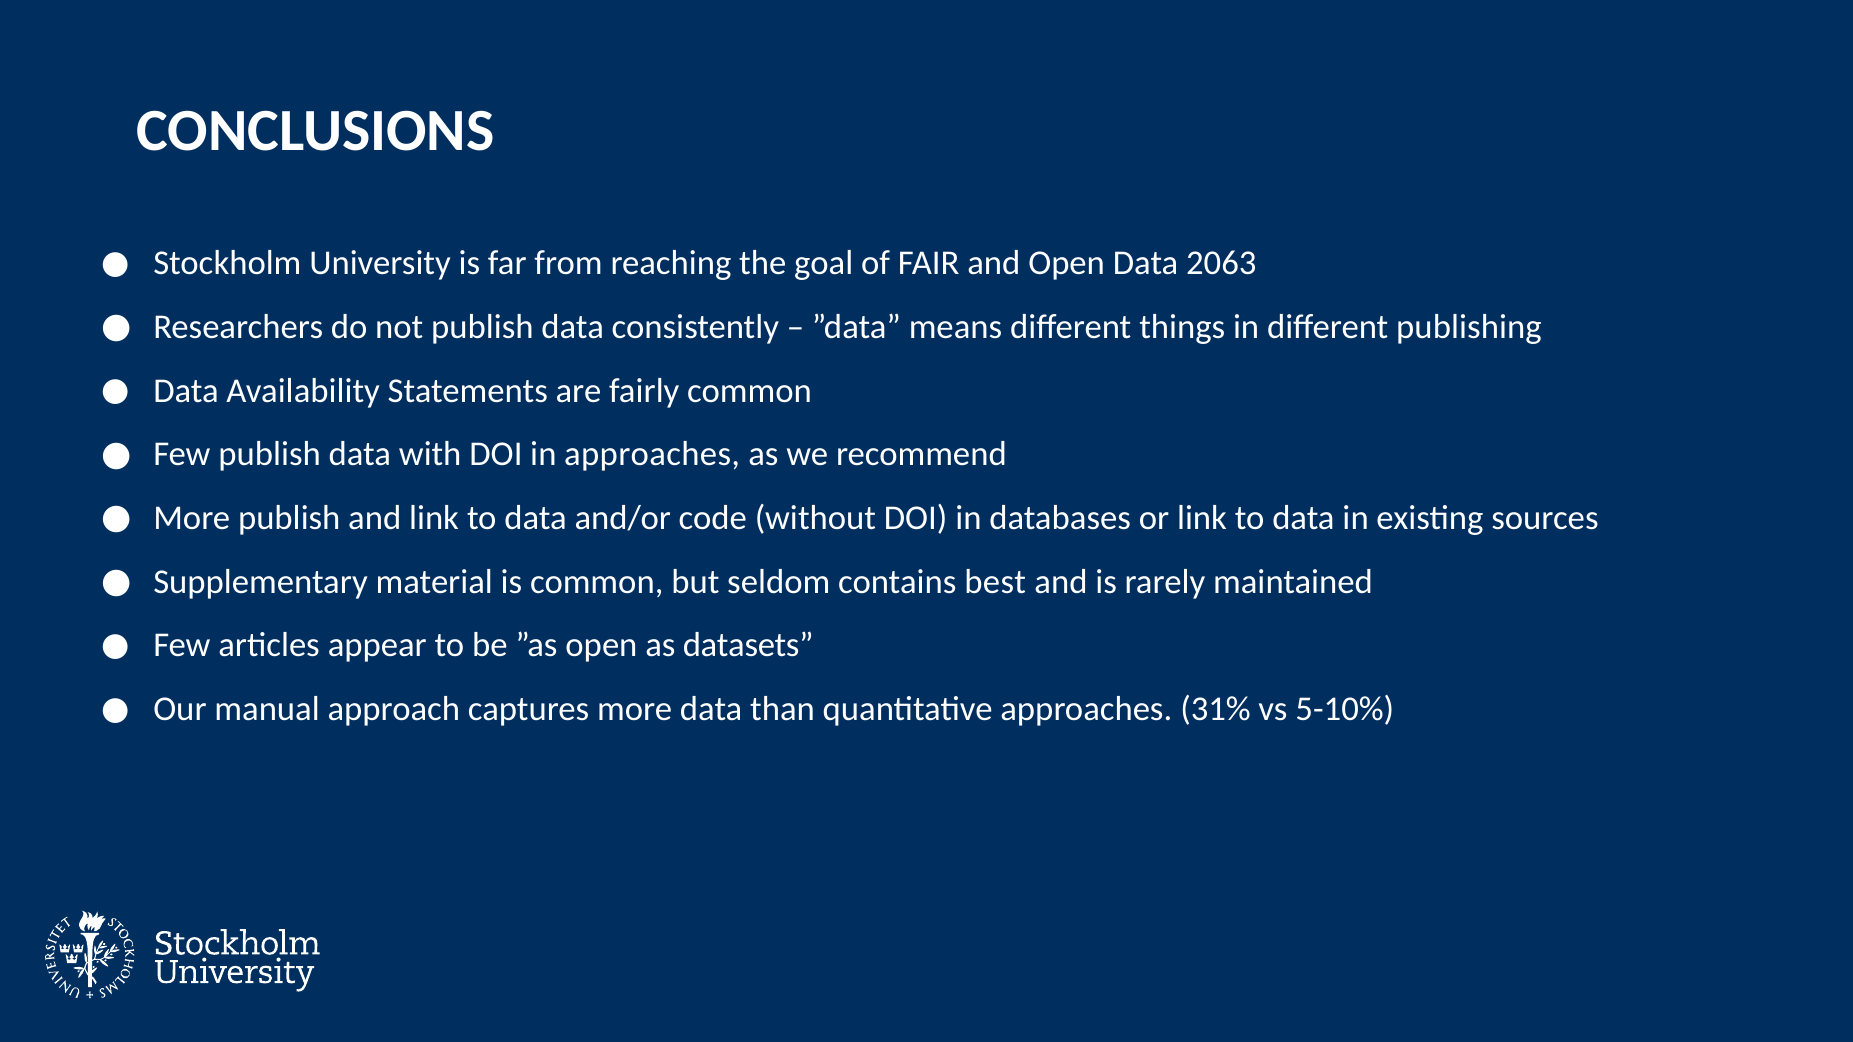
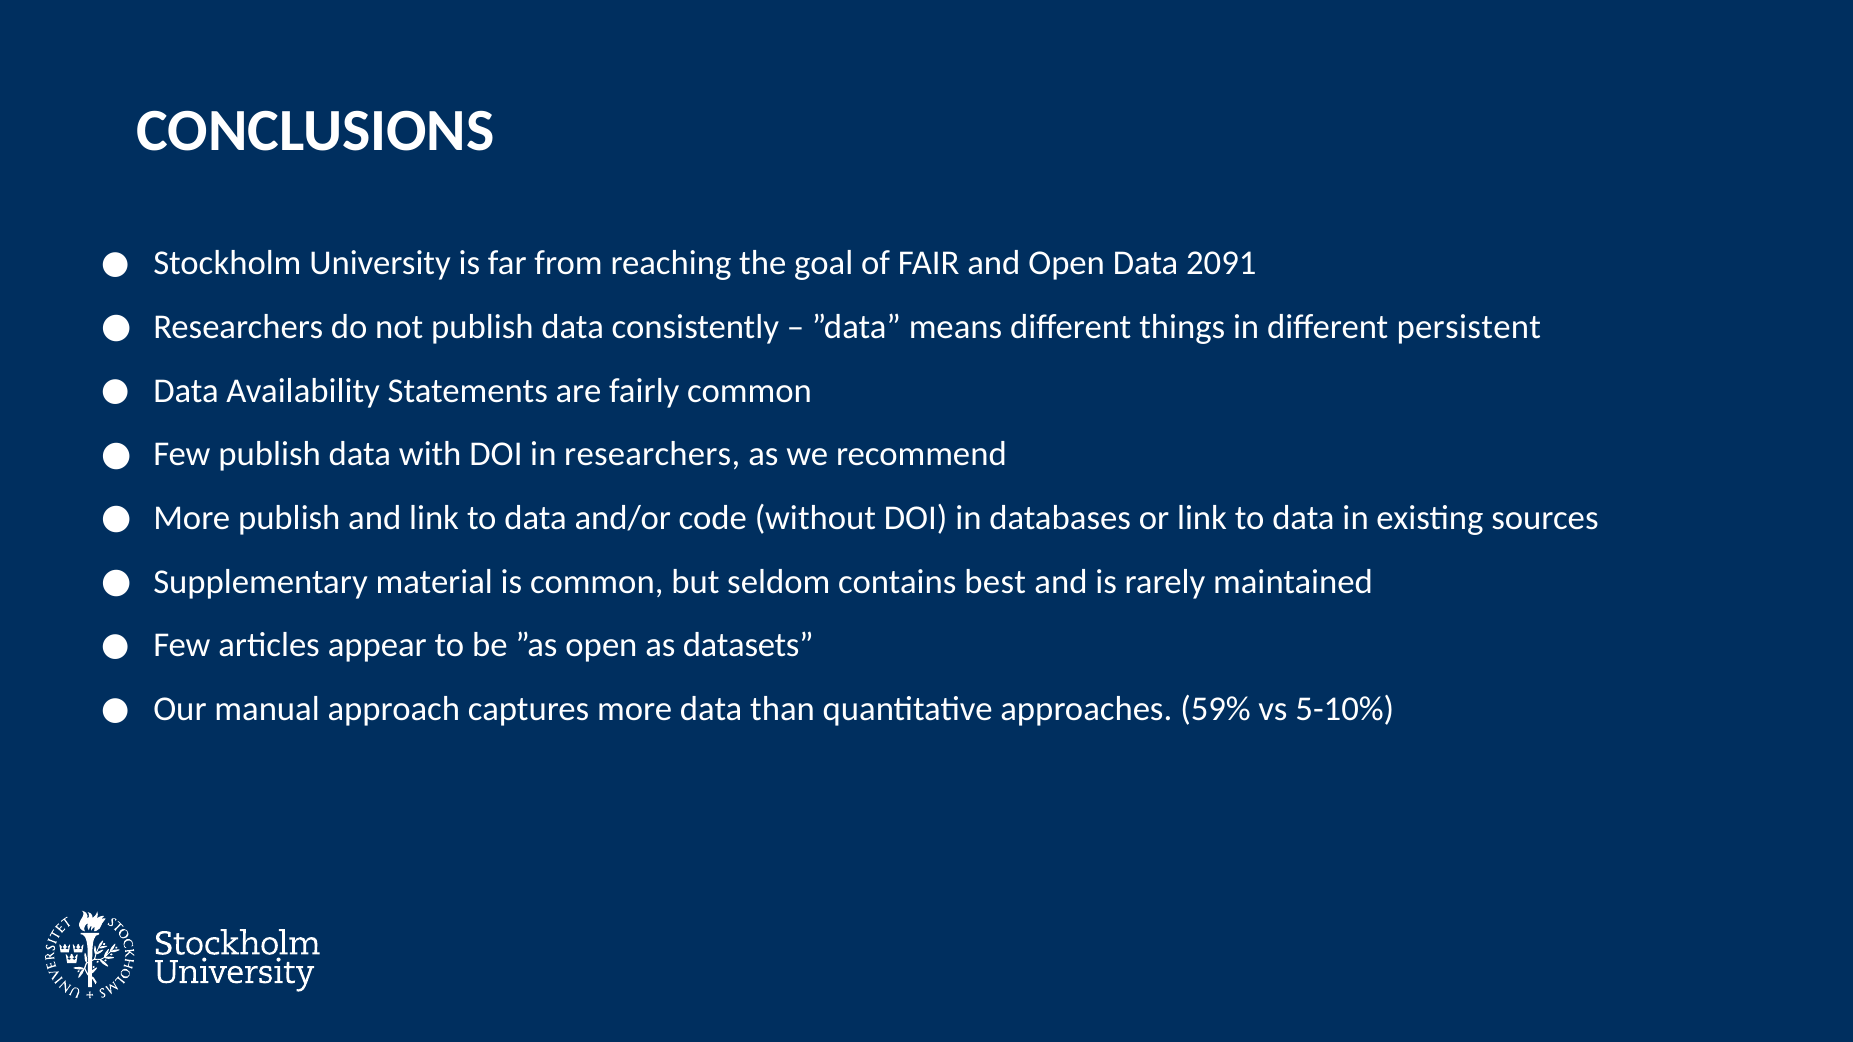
2063: 2063 -> 2091 (1221, 263)
publishing: publishing -> persistent (1469, 327)
in approaches: approaches -> researchers (652, 454)
31%: 31% -> 59% (1215, 709)
